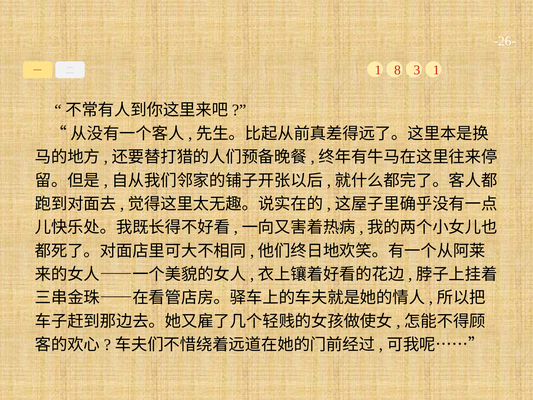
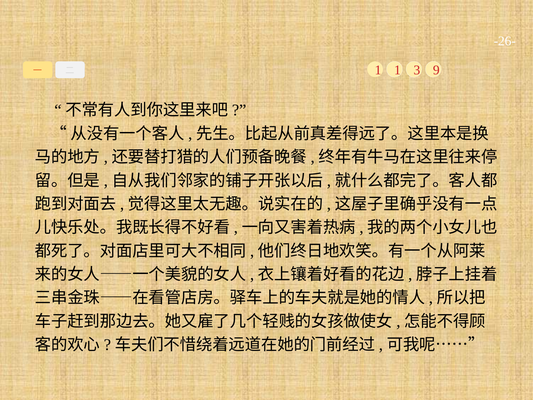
1 8: 8 -> 1 (397, 70)
3 1: 1 -> 9 (436, 70)
